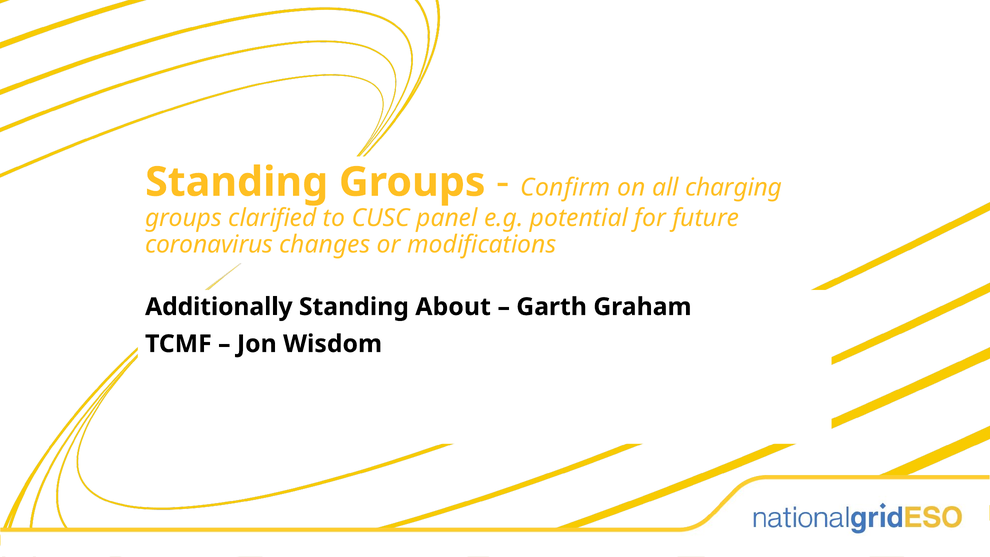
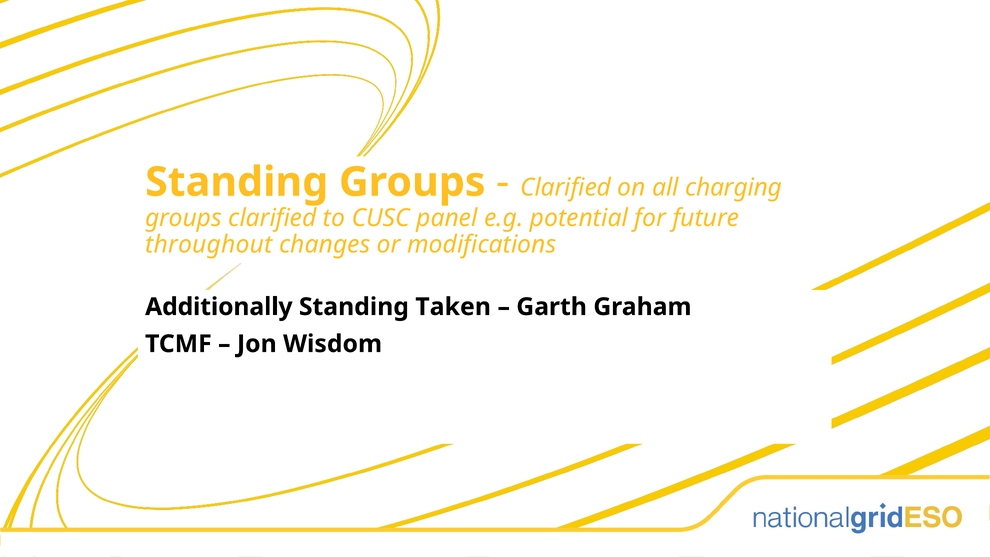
Confirm: Confirm -> Clarified (566, 188)
coronavirus: coronavirus -> throughout (209, 245)
About: About -> Taken (453, 307)
